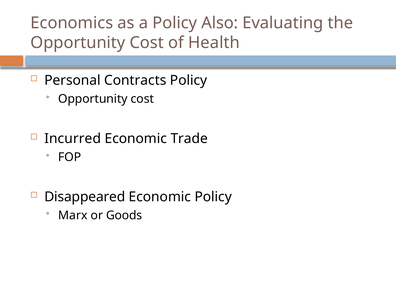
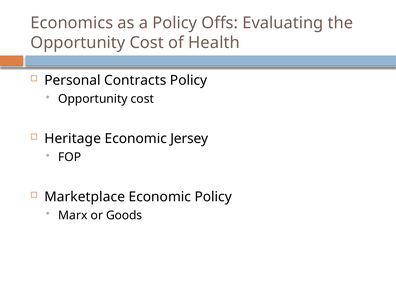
Also: Also -> Offs (220, 23)
Incurred: Incurred -> Heritage (73, 139)
Trade: Trade -> Jersey (189, 139)
Disappeared: Disappeared -> Marketplace (85, 197)
